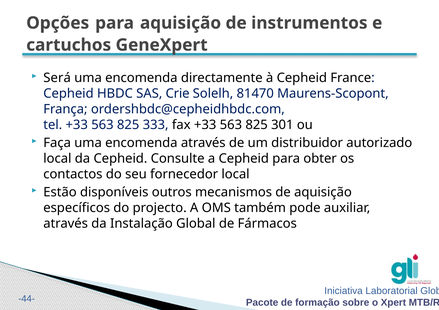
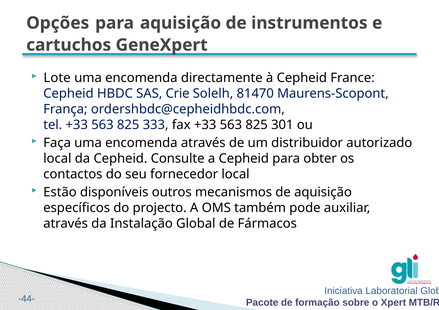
Será: Será -> Lote (57, 78)
